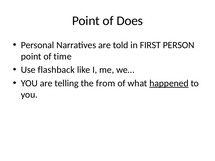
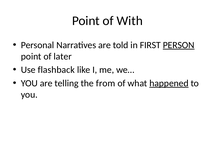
Does: Does -> With (130, 21)
PERSON underline: none -> present (179, 45)
time: time -> later (63, 57)
